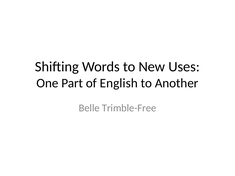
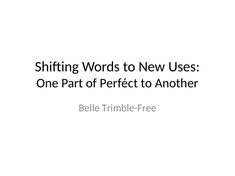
English: English -> Perféct (119, 83)
